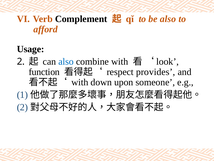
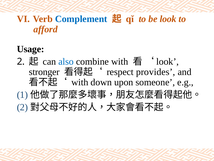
Complement colour: black -> blue (81, 19)
be also: also -> look (168, 19)
function: function -> stronger (44, 72)
